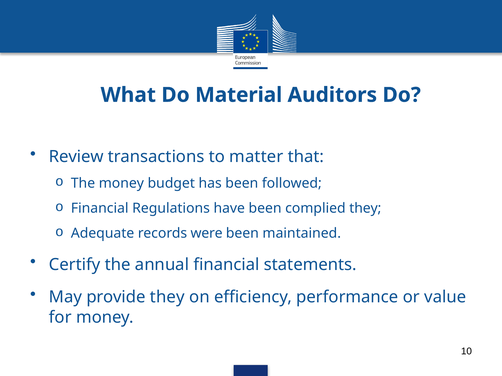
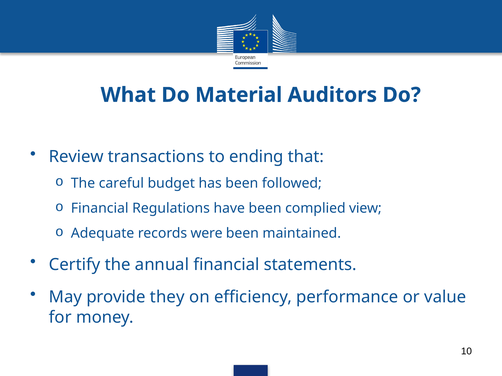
matter: matter -> ending (256, 157)
The money: money -> careful (121, 184)
complied they: they -> view (365, 209)
